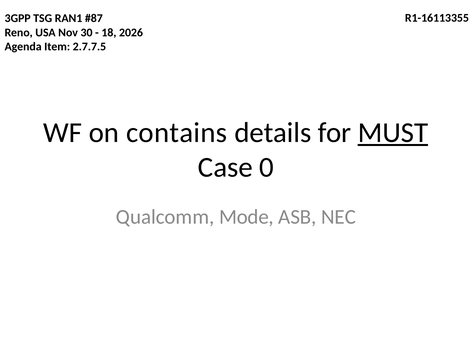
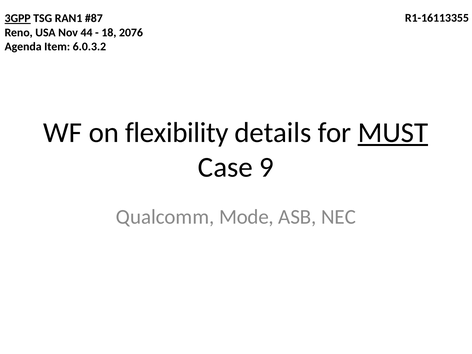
3GPP underline: none -> present (18, 18)
30: 30 -> 44 (87, 33)
2026: 2026 -> 2076 (131, 33)
2.7.7.5: 2.7.7.5 -> 6.0.3.2 (89, 47)
contains: contains -> flexibility (177, 133)
0: 0 -> 9 (267, 167)
